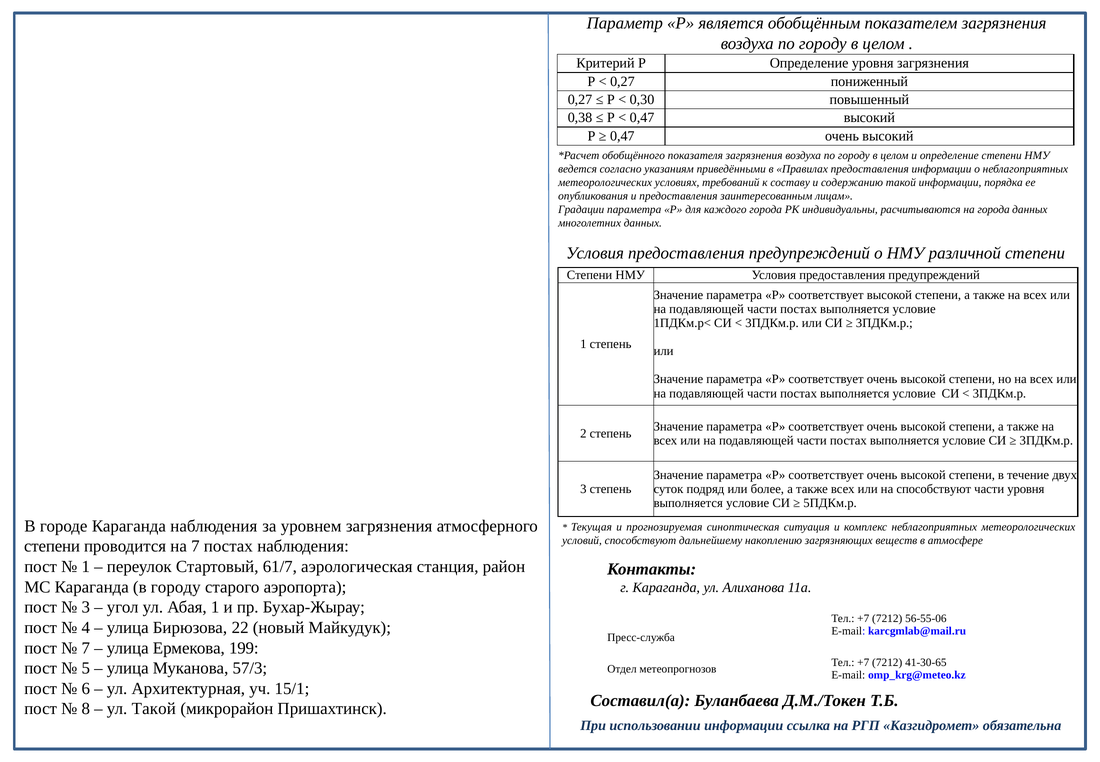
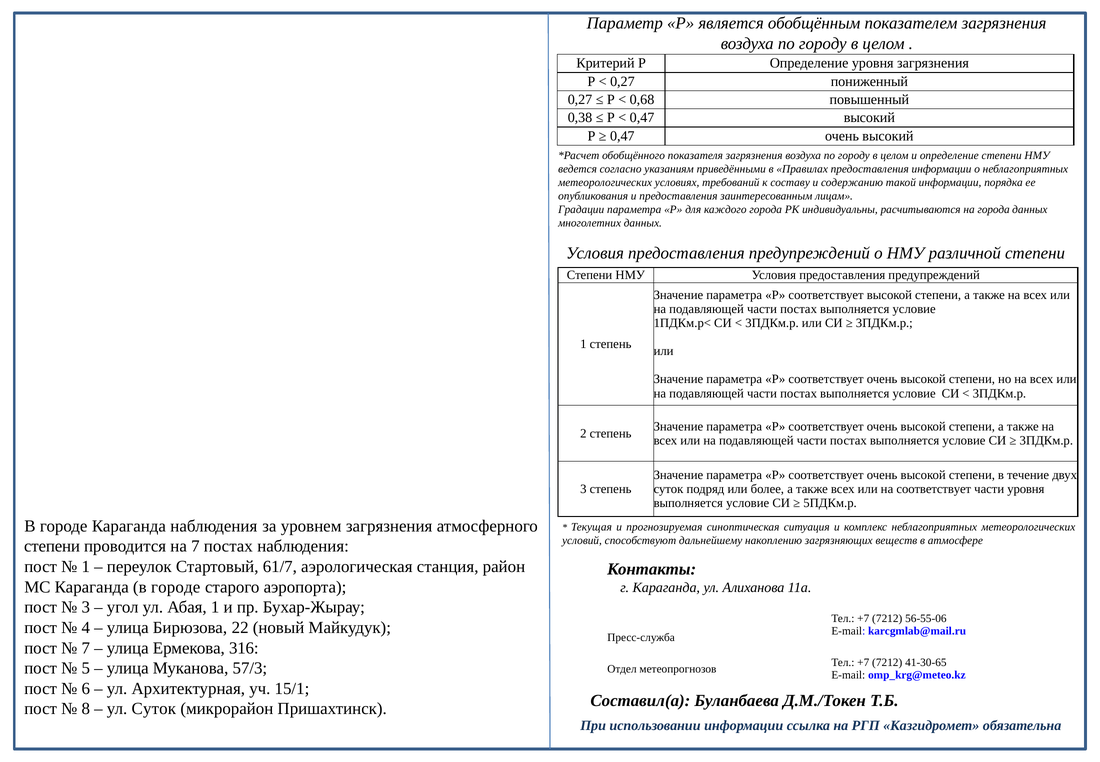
0,30: 0,30 -> 0,68 (642, 100)
на способствуют: способствуют -> соответствует (934, 489)
Караганда в городу: городу -> городе (176, 587)
199: 199 -> 316 (244, 648)
ул Такой: Такой -> Суток (154, 708)
